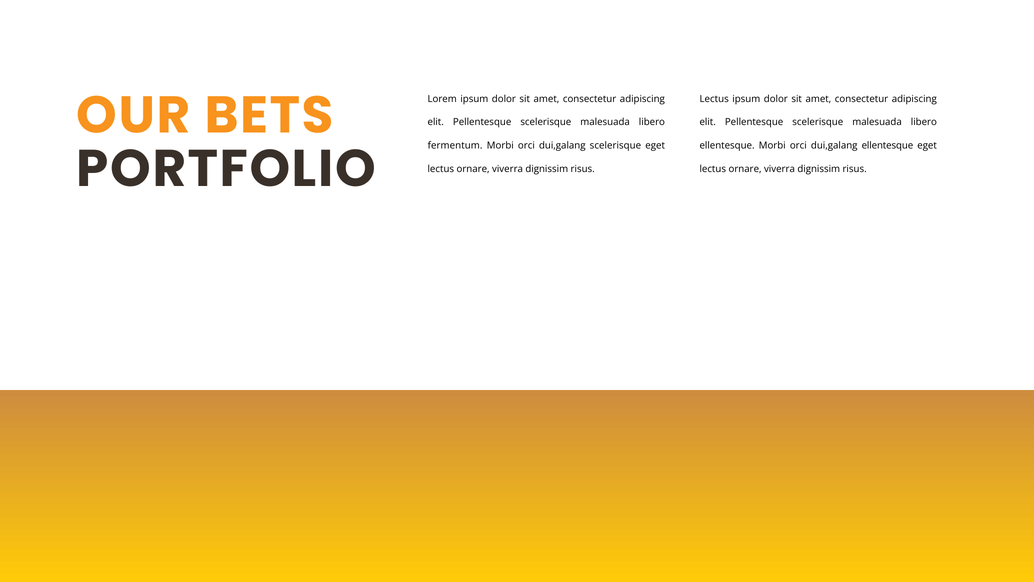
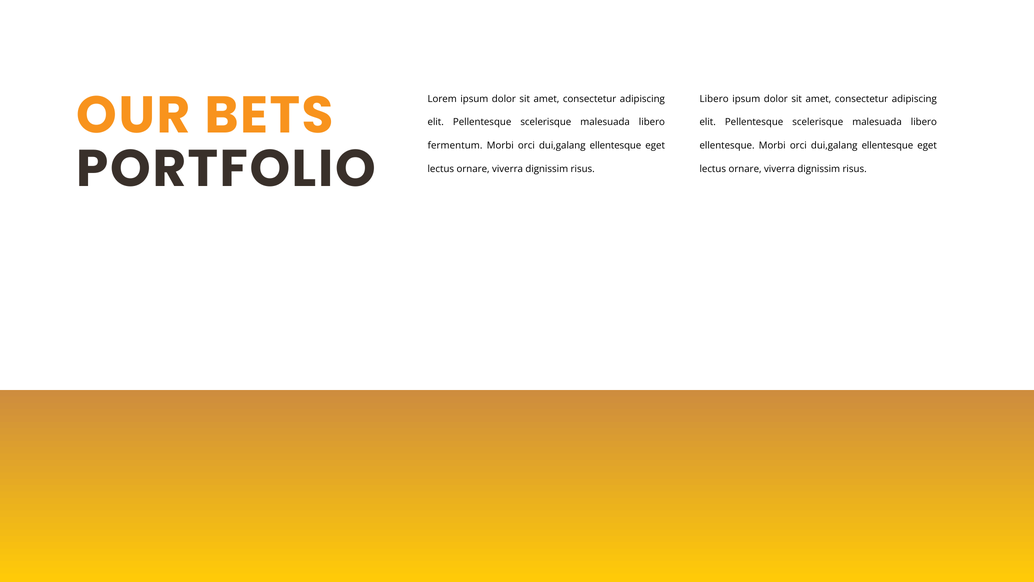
Lectus: Lectus -> Libero (714, 99)
scelerisque: scelerisque -> ellentesque (615, 145)
